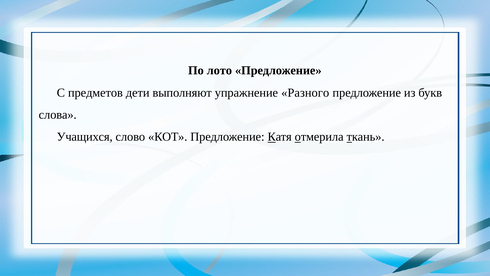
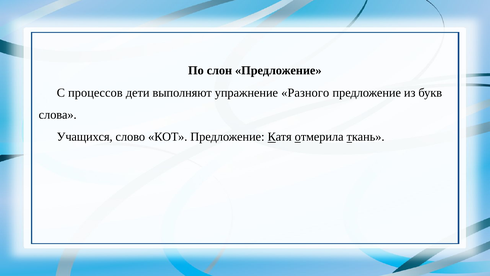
лото: лото -> слон (219, 70)
предметов: предметов -> процессов (95, 93)
